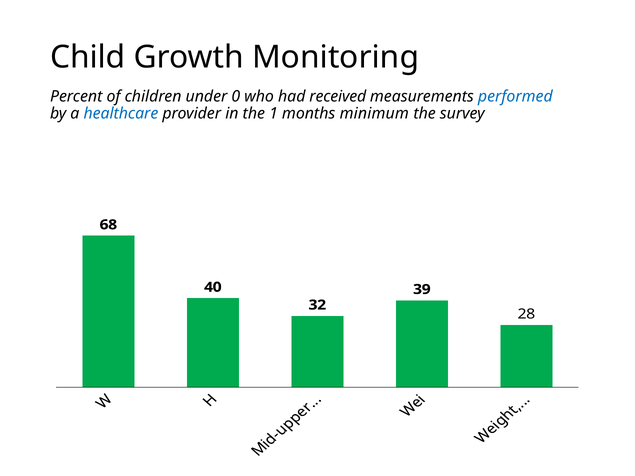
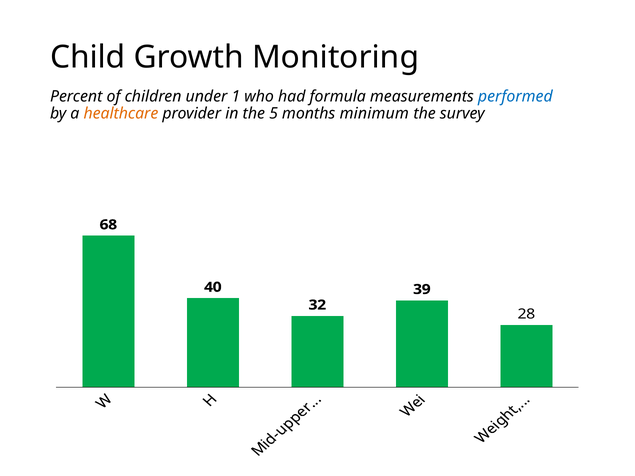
0: 0 -> 1 (236, 97)
received: received -> formula (338, 97)
healthcare colour: blue -> orange (121, 114)
1: 1 -> 5 (274, 114)
